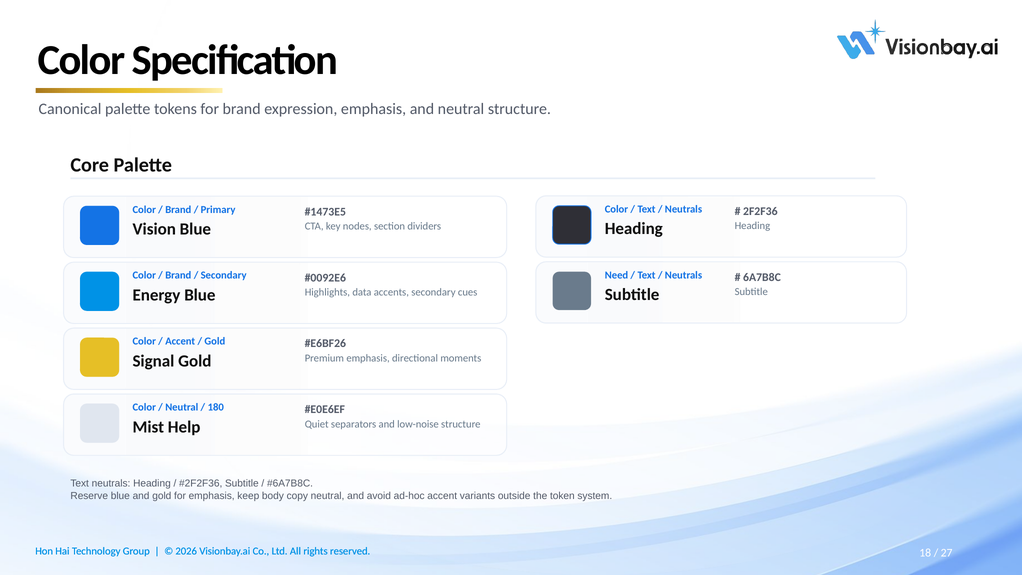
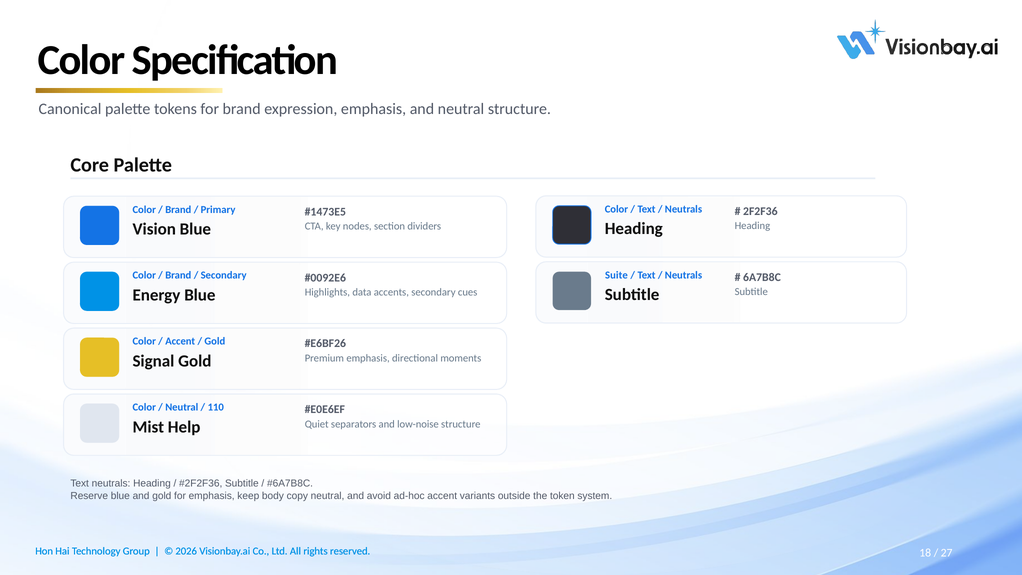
Need: Need -> Suite (616, 275)
180: 180 -> 110 (216, 407)
